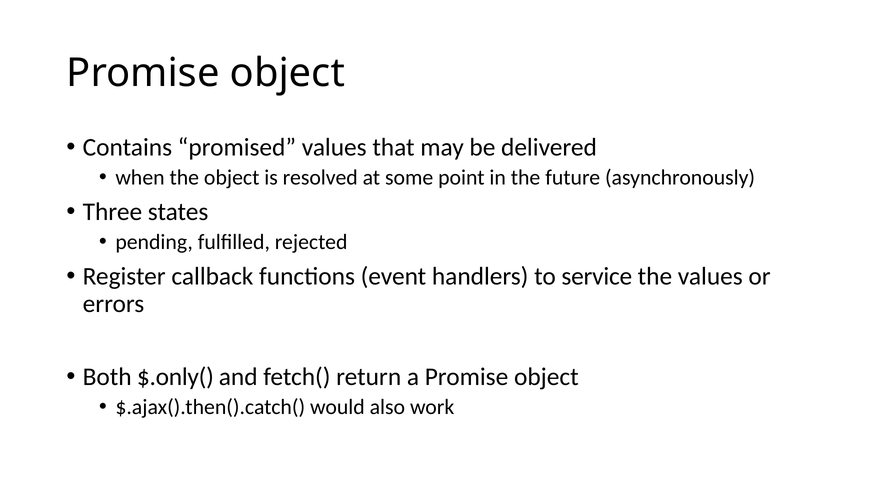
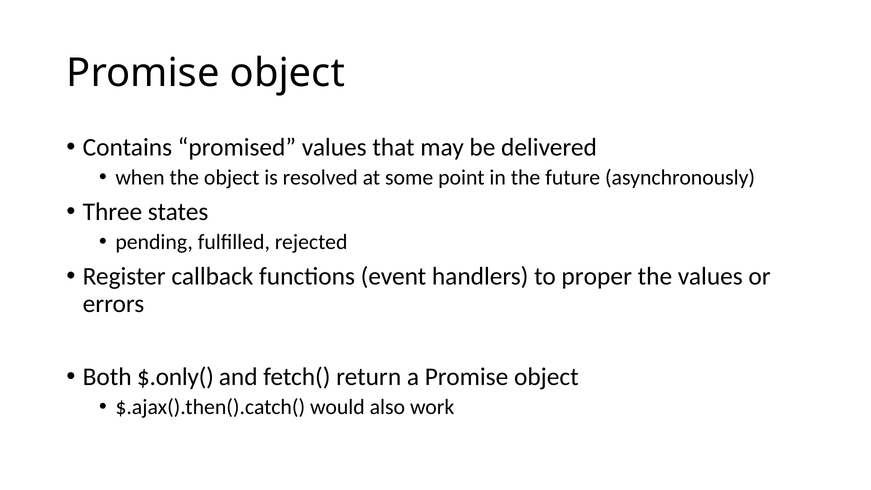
service: service -> proper (597, 276)
